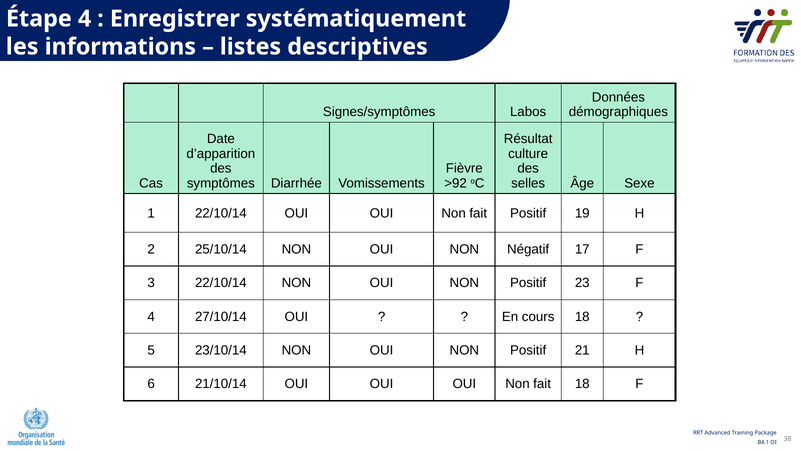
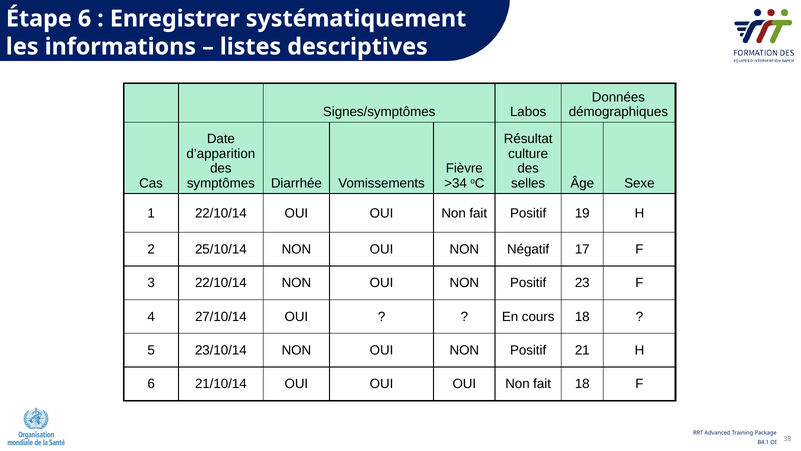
Étape 4: 4 -> 6 (85, 19)
>92: >92 -> >34 (456, 183)
